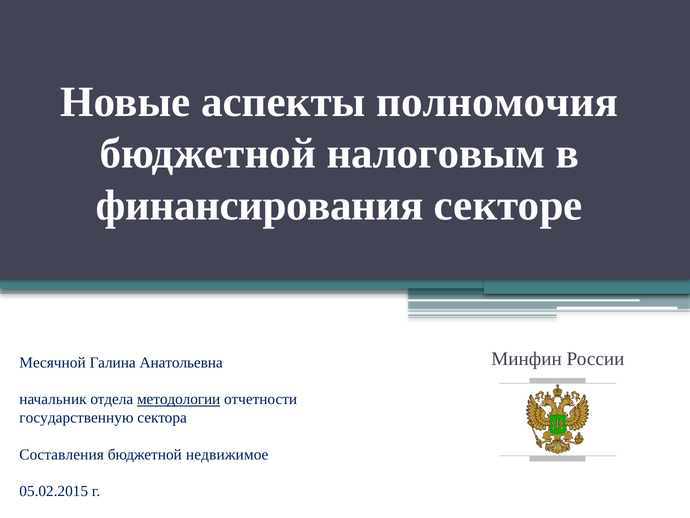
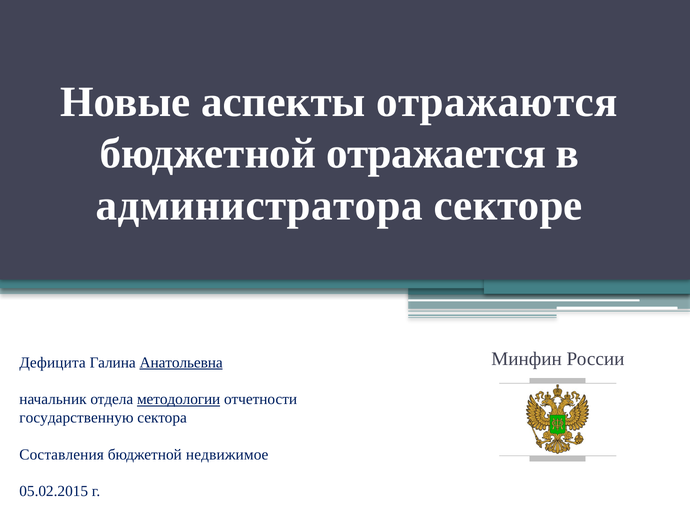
полномочия: полномочия -> отражаются (497, 102)
налоговым: налоговым -> отражается (436, 154)
финансирования: финансирования -> администратора (259, 205)
Месячной: Месячной -> Дефицита (53, 362)
Анатольевна underline: none -> present (181, 362)
